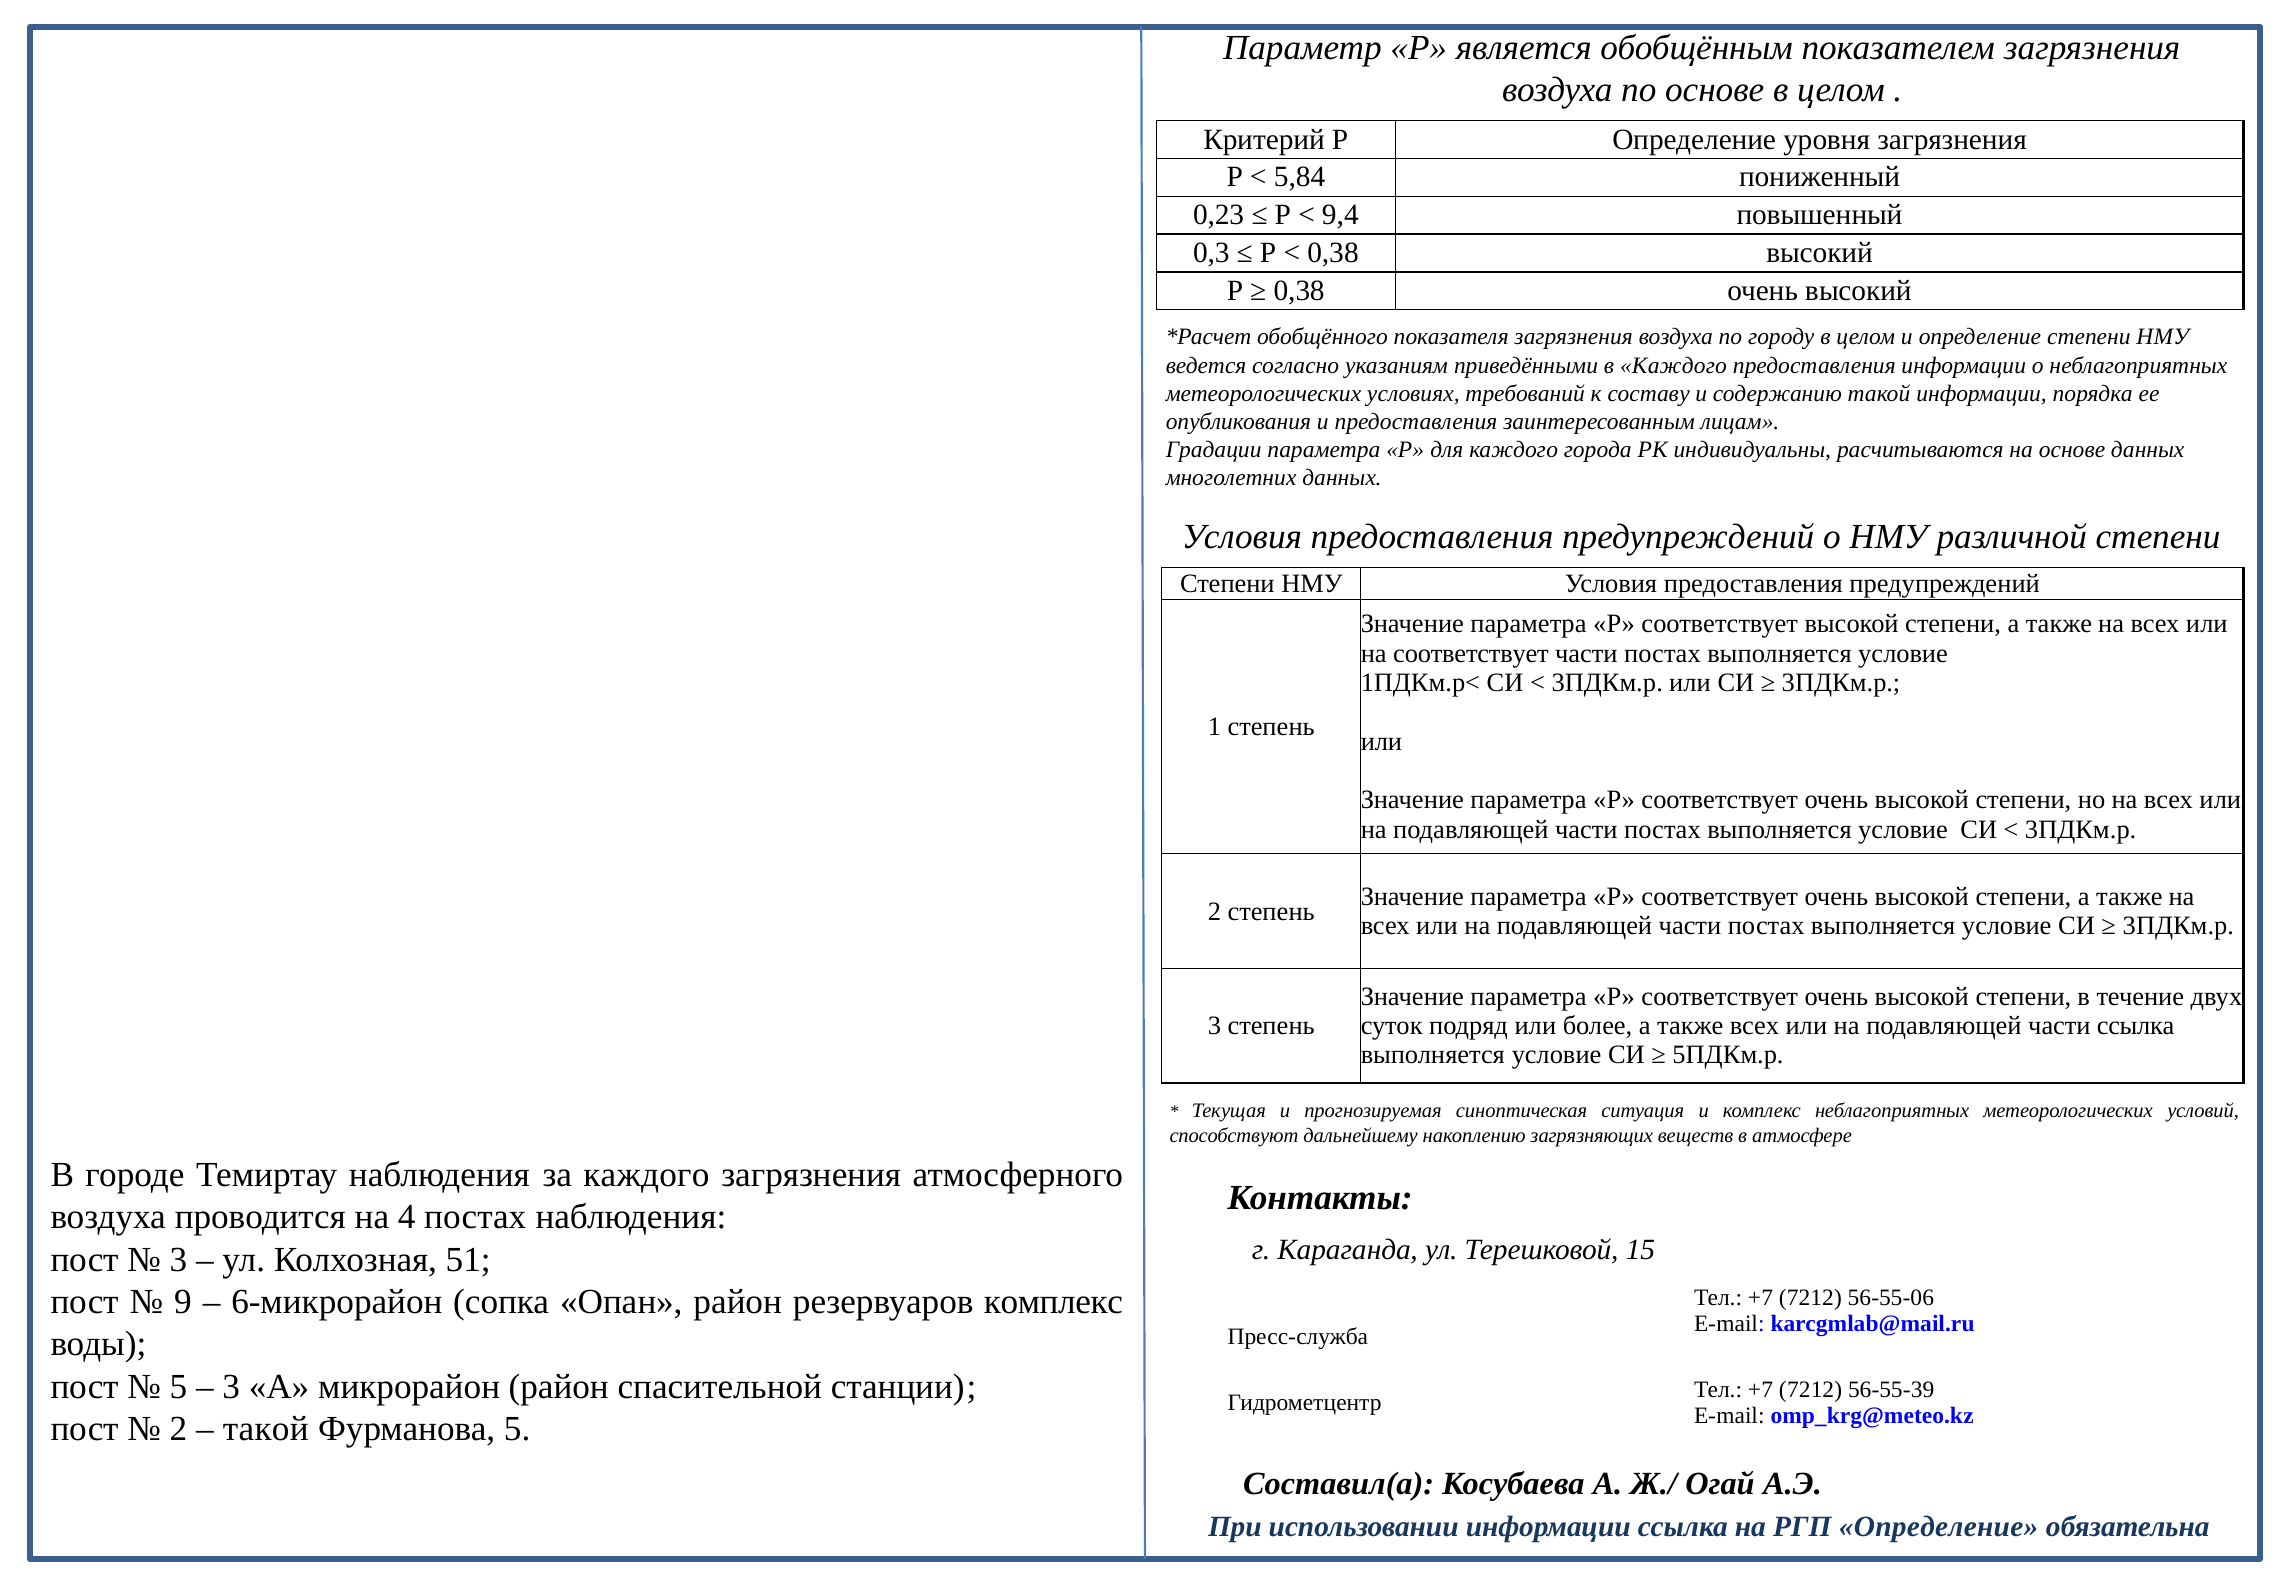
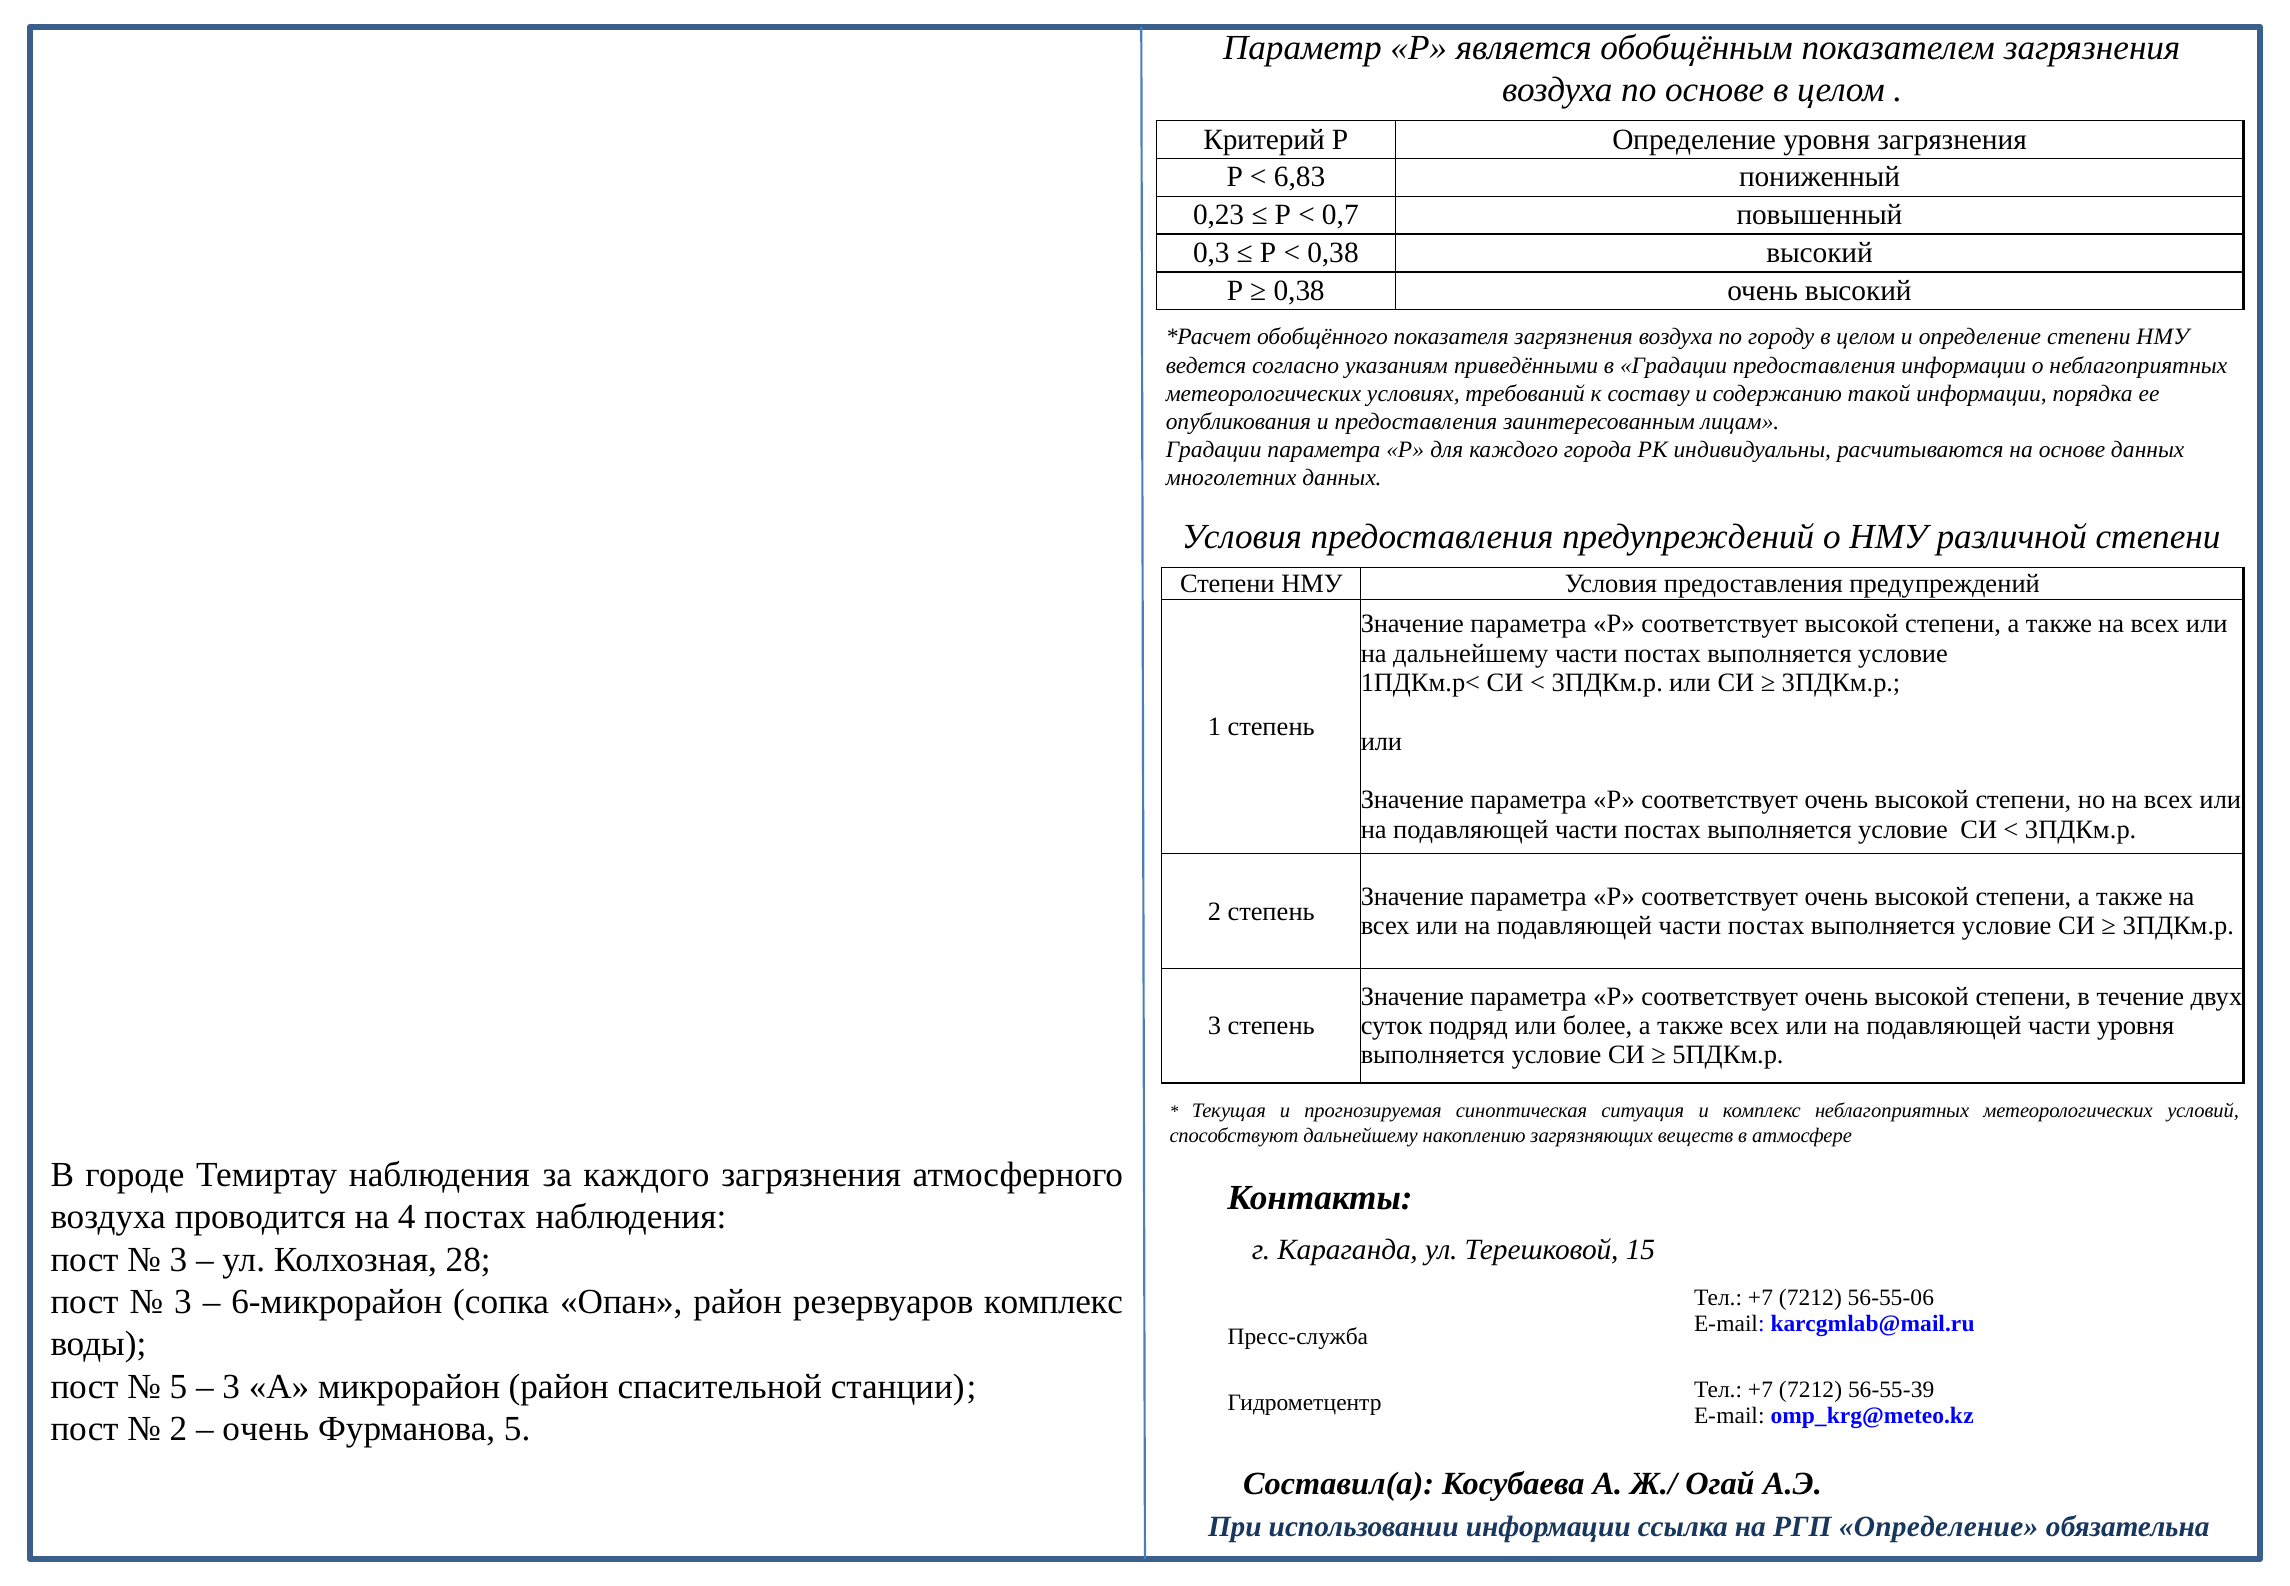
5,84: 5,84 -> 6,83 (1300, 177)
9,4: 9,4 -> 0,7 (1340, 215)
в Каждого: Каждого -> Градации (1674, 365)
на соответствует: соответствует -> дальнейшему (1471, 653)
части ссылка: ссылка -> уровня (2136, 1025)
51: 51 -> 28 (468, 1259)
9: 9 -> 3 (183, 1301)
такой: такой -> очень (266, 1428)
